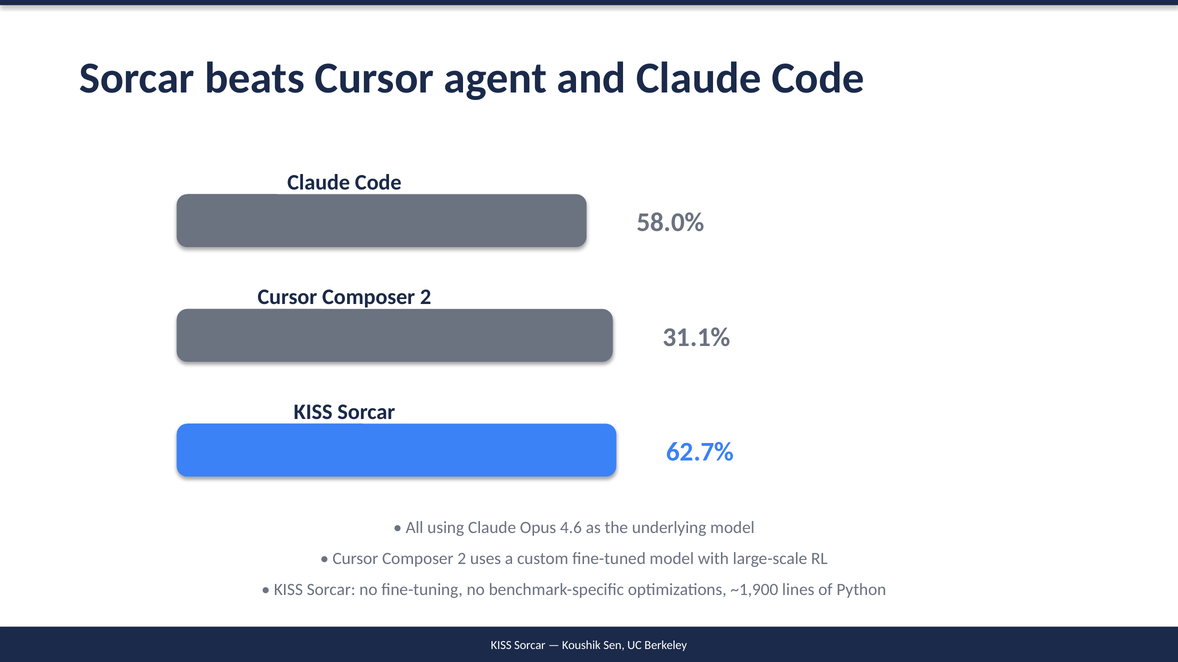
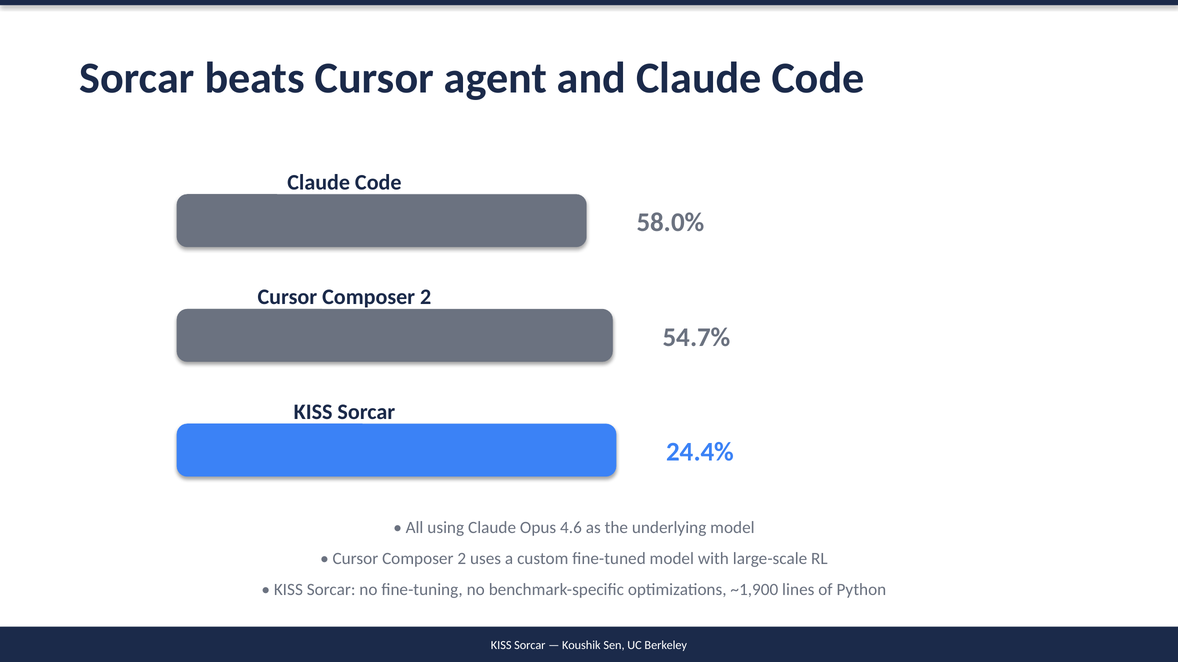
31.1%: 31.1% -> 54.7% (697, 338)
62.7%: 62.7% -> 24.4% (700, 452)
